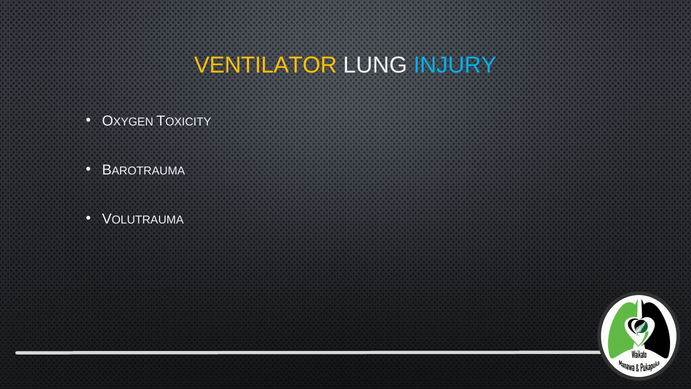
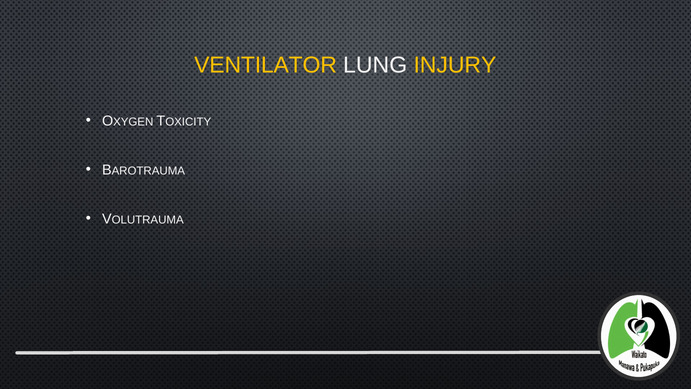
INJURY colour: light blue -> yellow (455, 65)
